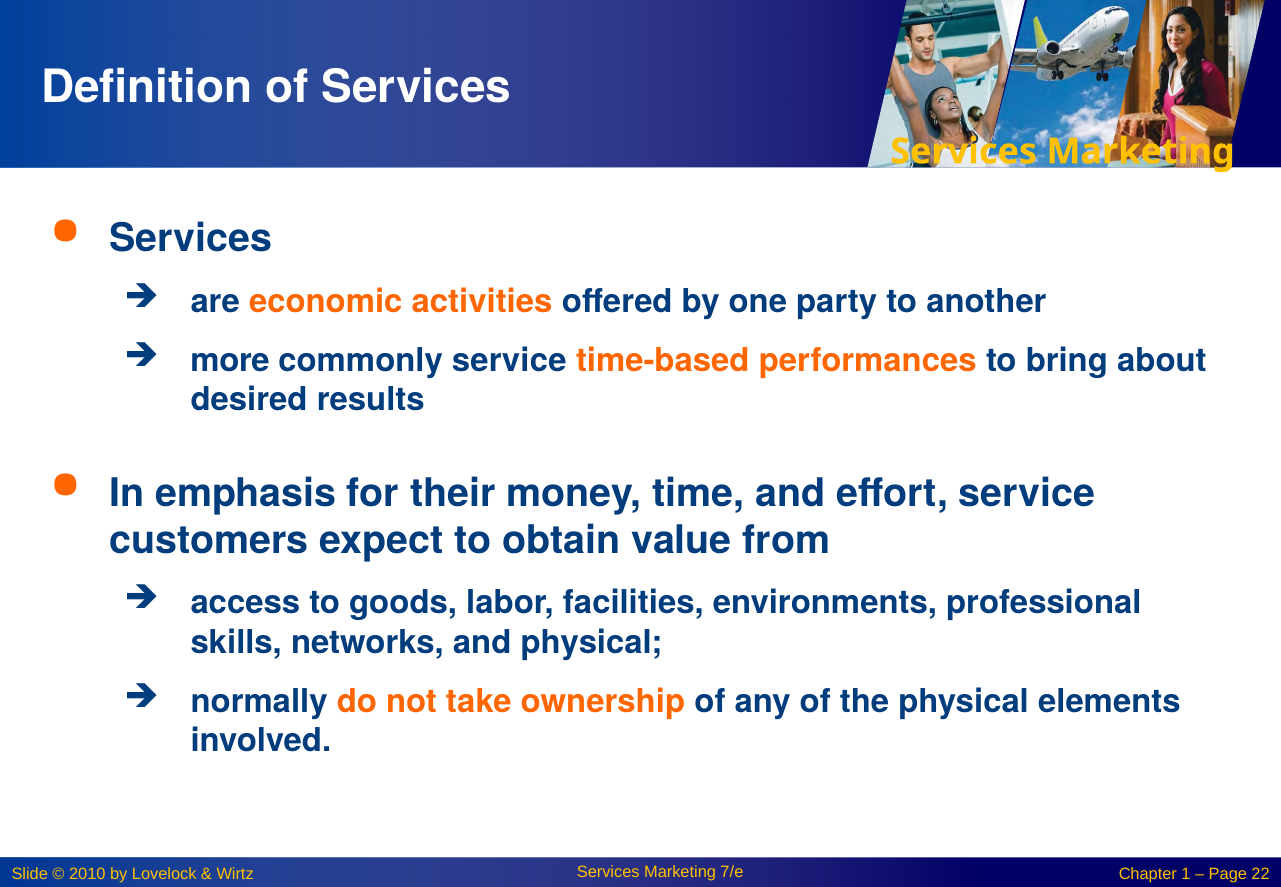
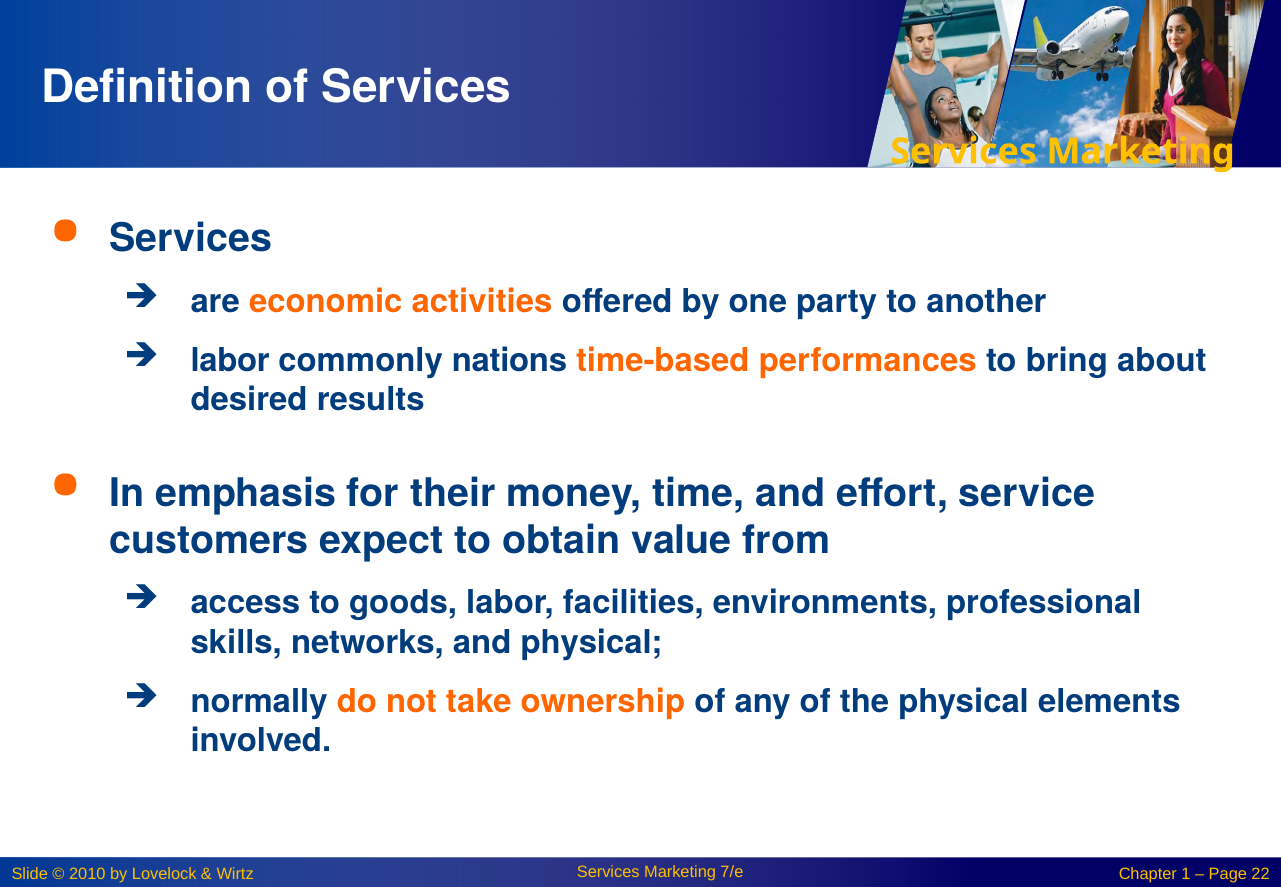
more: more -> labor (230, 361)
commonly service: service -> nations (509, 361)
